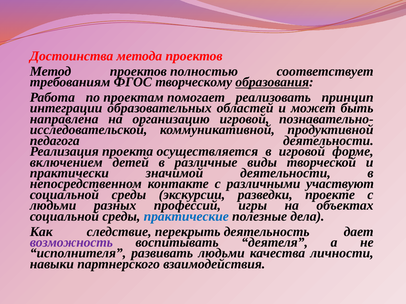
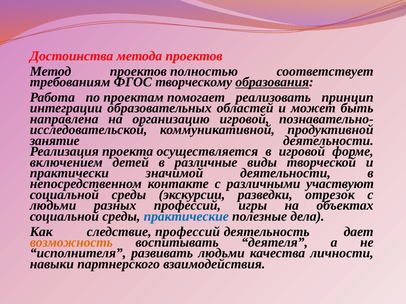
педагога: педагога -> занятие (55, 141)
проекте: проекте -> отрезок (330, 195)
следствие перекрыть: перекрыть -> профессий (188, 232)
возможность colour: purple -> orange (71, 243)
